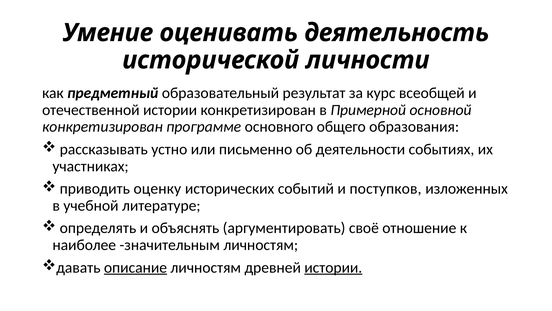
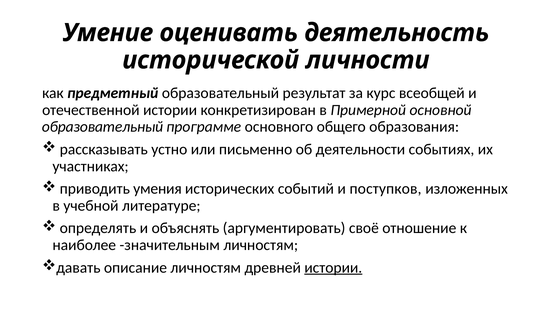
конкретизирован: конкретизирован -> образовательный (103, 127)
оценку: оценку -> умения (157, 188)
описание underline: present -> none (135, 267)
